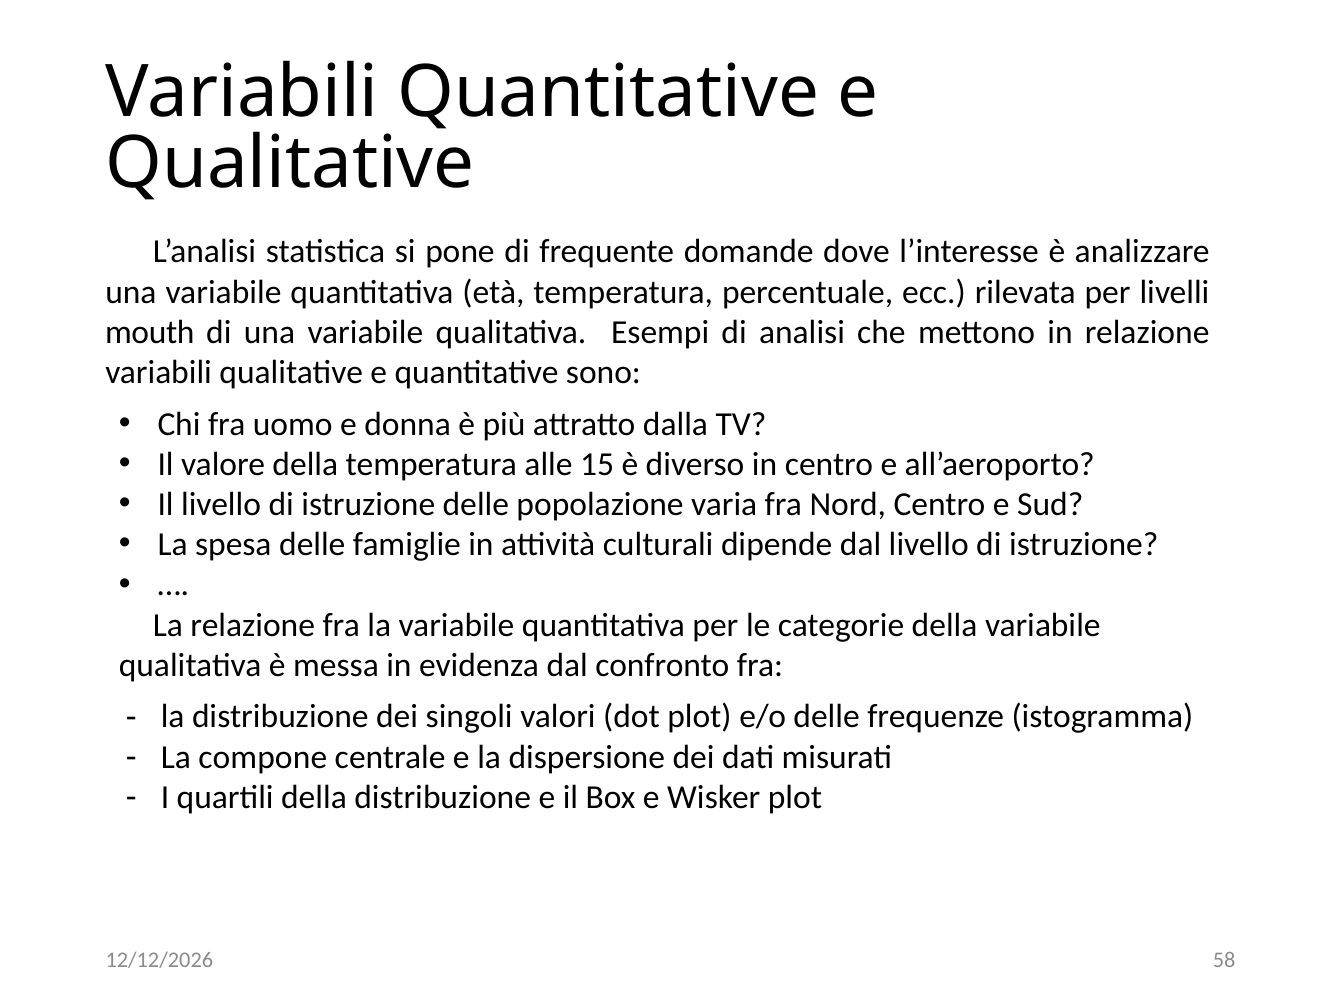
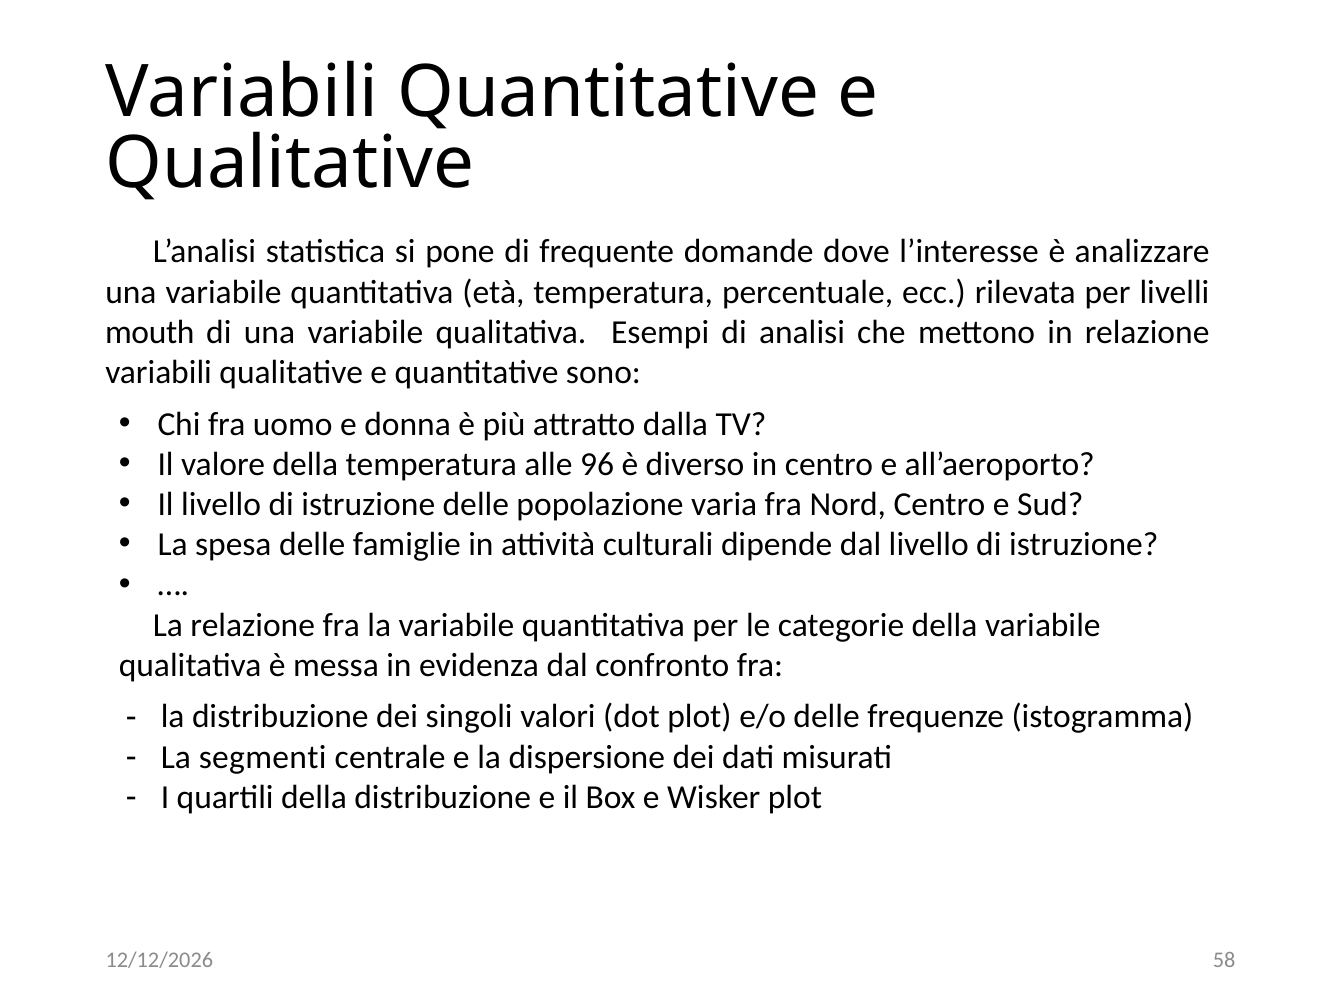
15: 15 -> 96 (597, 464)
compone: compone -> segmenti (263, 757)
